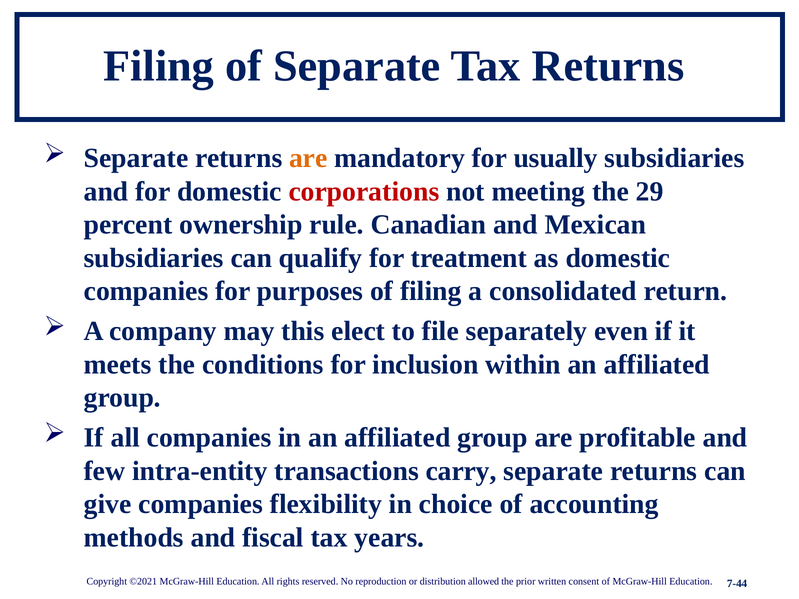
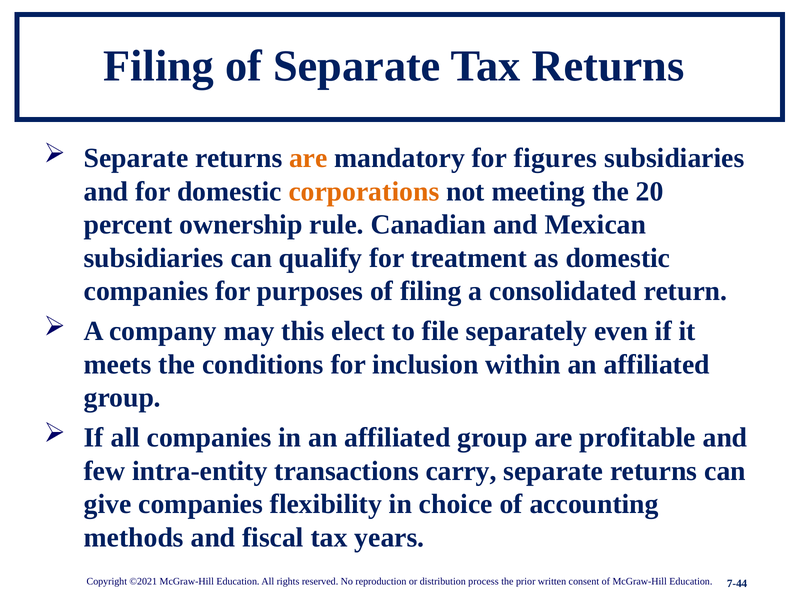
usually: usually -> figures (555, 158)
corporations colour: red -> orange (364, 192)
29: 29 -> 20 (650, 192)
allowed: allowed -> process (483, 582)
